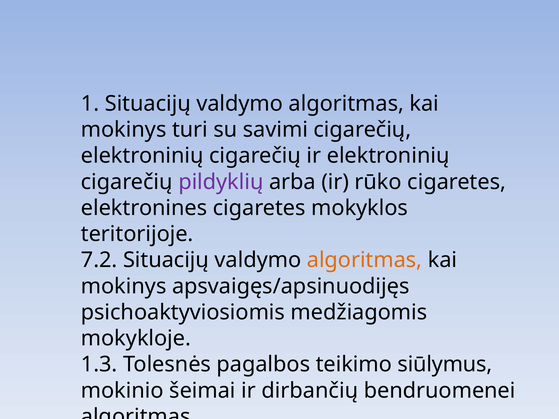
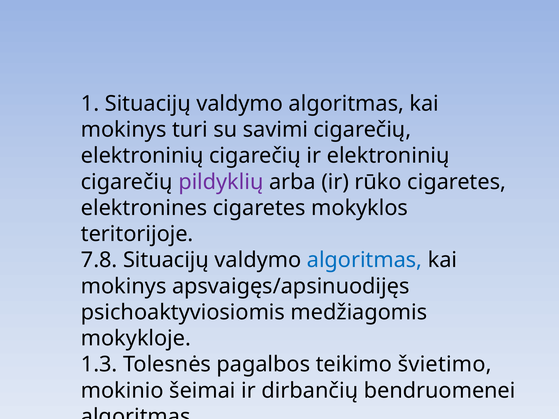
7.2: 7.2 -> 7.8 (99, 260)
algoritmas colour: orange -> blue (365, 260)
siūlymus: siūlymus -> švietimo (445, 365)
